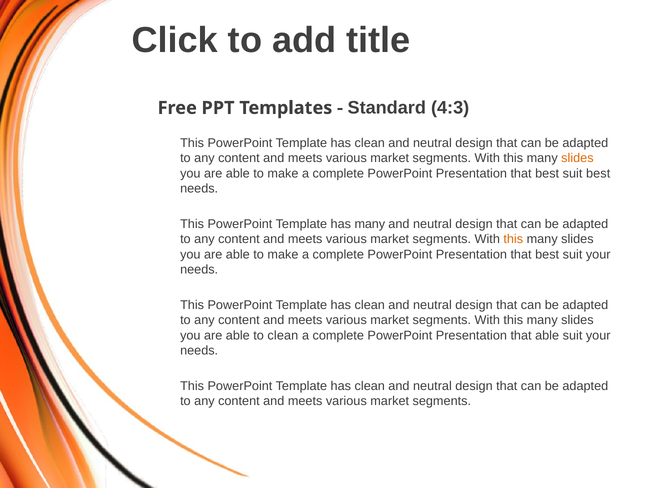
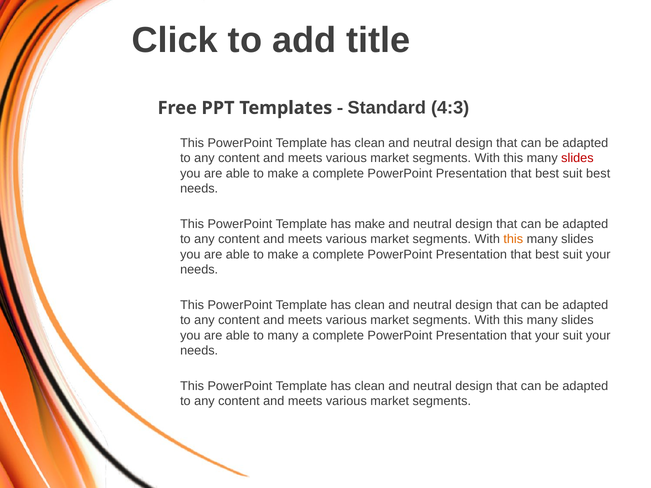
slides colour: orange -> red (577, 158)
has many: many -> make (370, 224)
to clean: clean -> many (283, 336)
that able: able -> your (547, 336)
